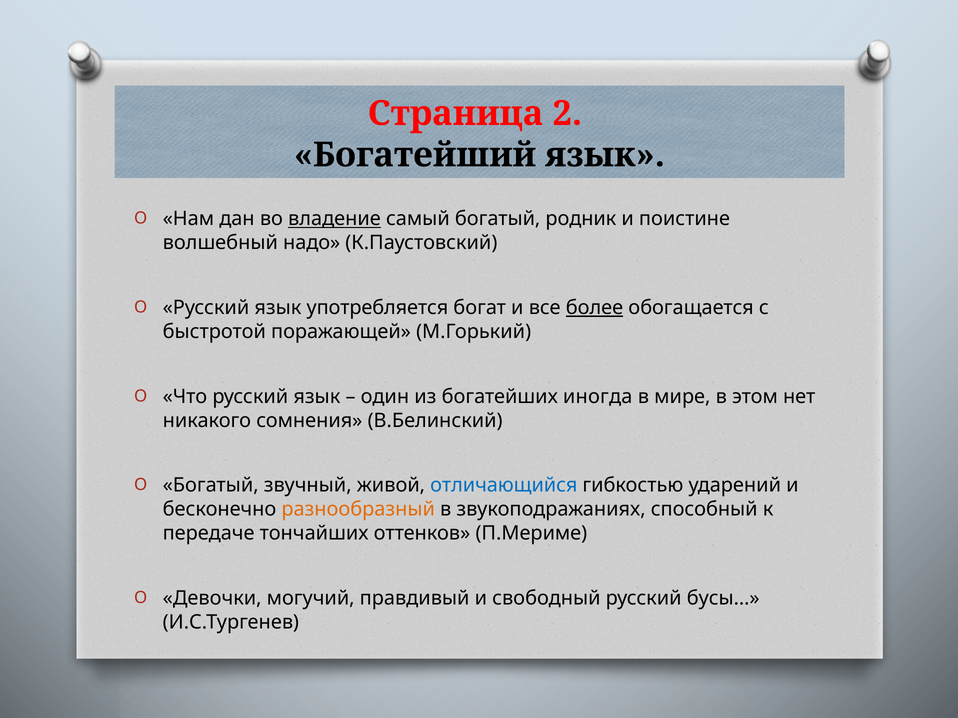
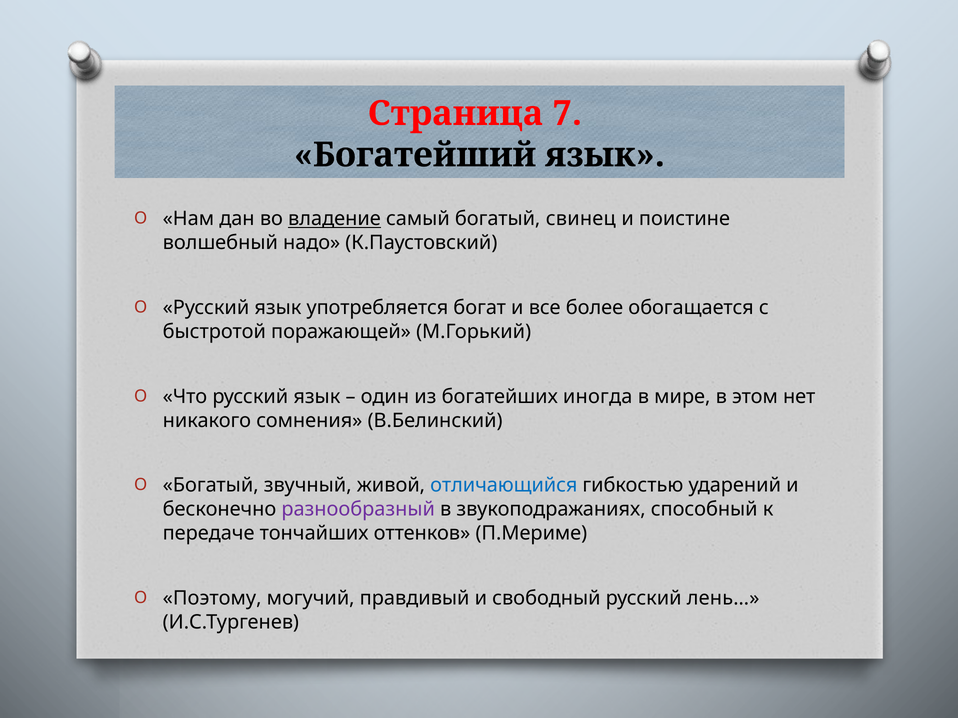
2: 2 -> 7 (567, 114)
родник: родник -> свинец (581, 219)
более underline: present -> none (594, 308)
разнообразный colour: orange -> purple (358, 510)
Девочки: Девочки -> Поэтому (212, 599)
бусы…: бусы… -> лень… (723, 599)
